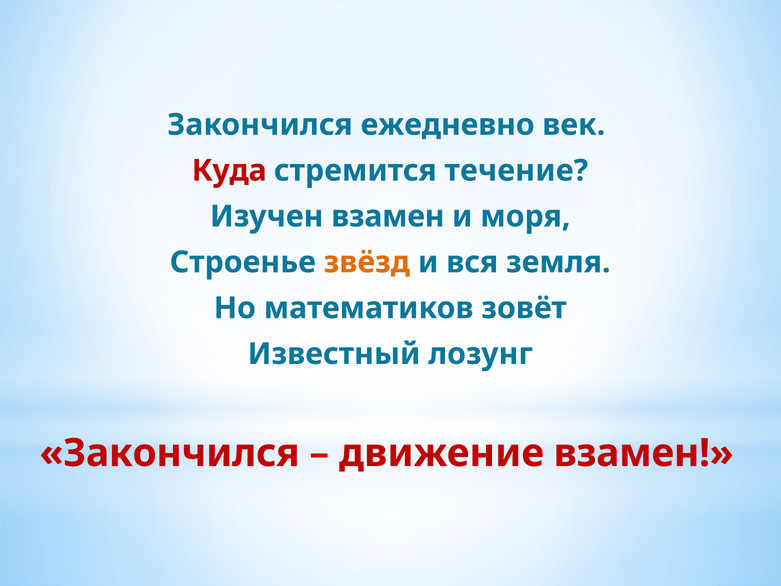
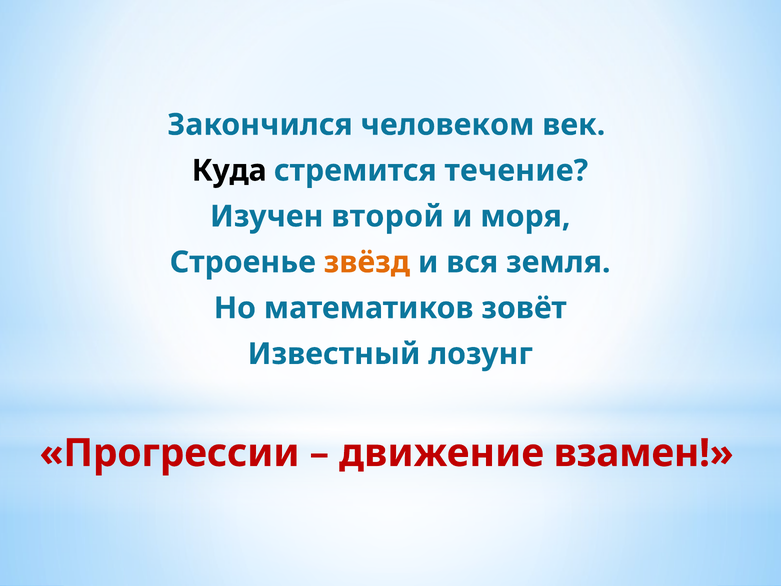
ежедневно: ежедневно -> человеком (447, 125)
Куда colour: red -> black (229, 171)
Изучен взамен: взамен -> второй (388, 216)
Закончился: Закончился -> Прогрессии (170, 453)
